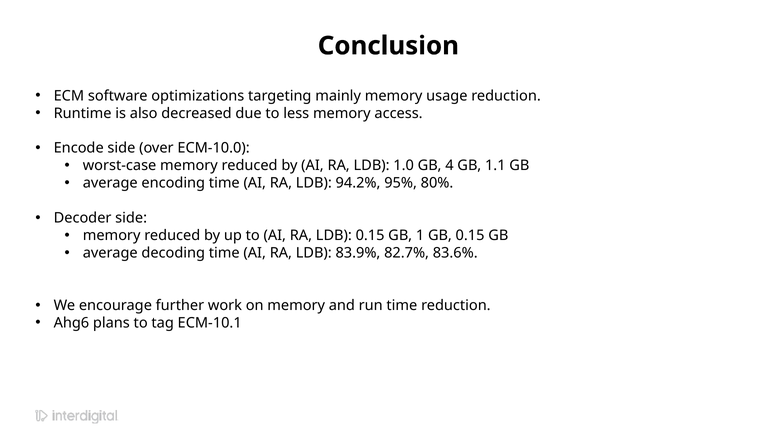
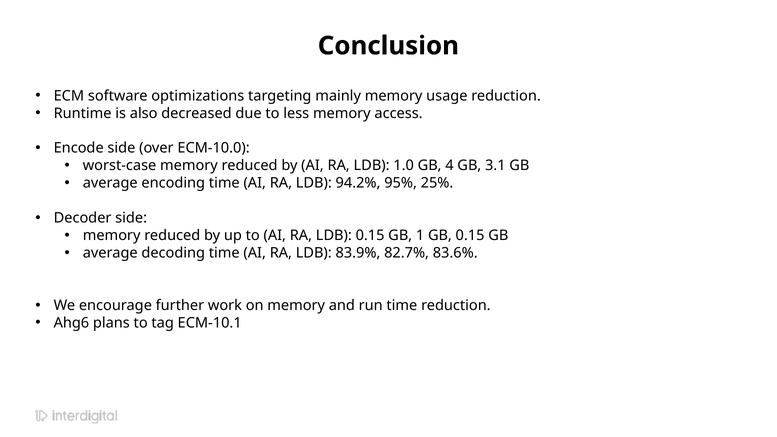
1.1: 1.1 -> 3.1 (495, 166)
80%: 80% -> 25% (437, 183)
